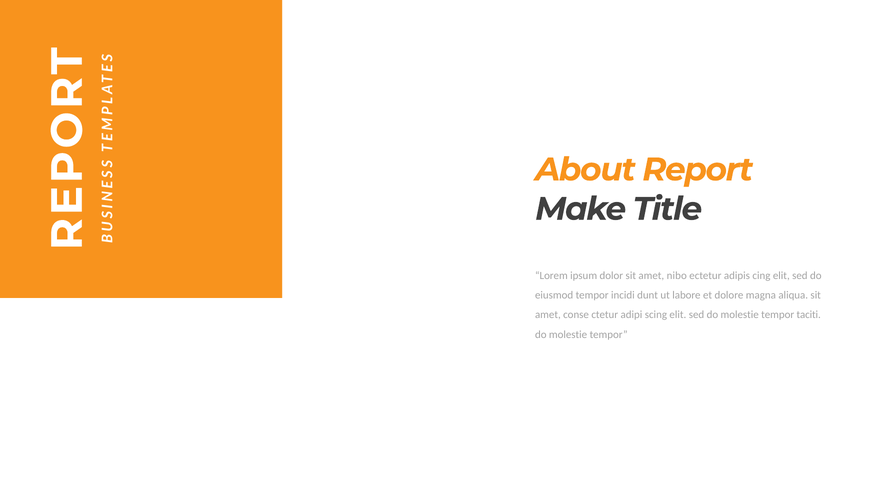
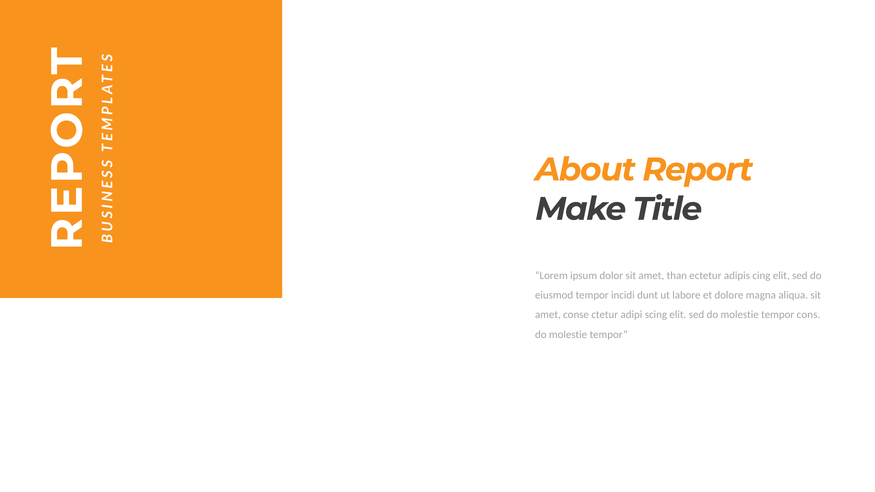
nibo: nibo -> than (677, 276)
taciti: taciti -> cons (809, 315)
